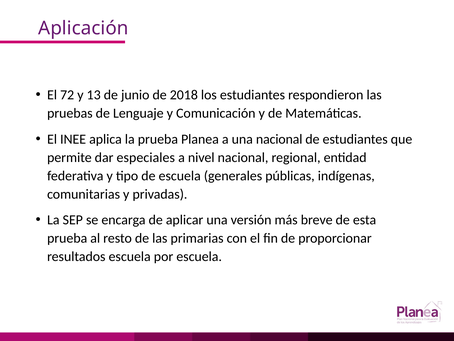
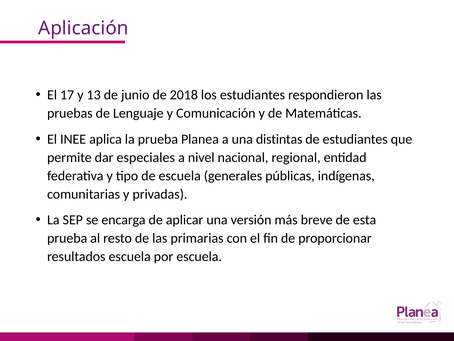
72: 72 -> 17 (67, 95)
una nacional: nacional -> distintas (279, 139)
